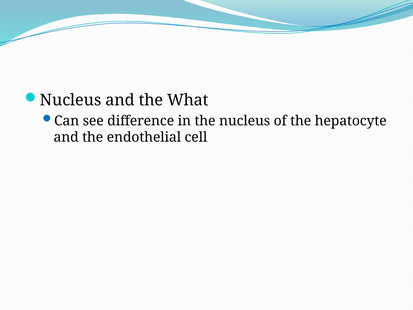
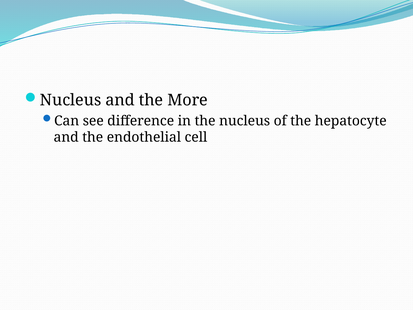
What: What -> More (188, 100)
